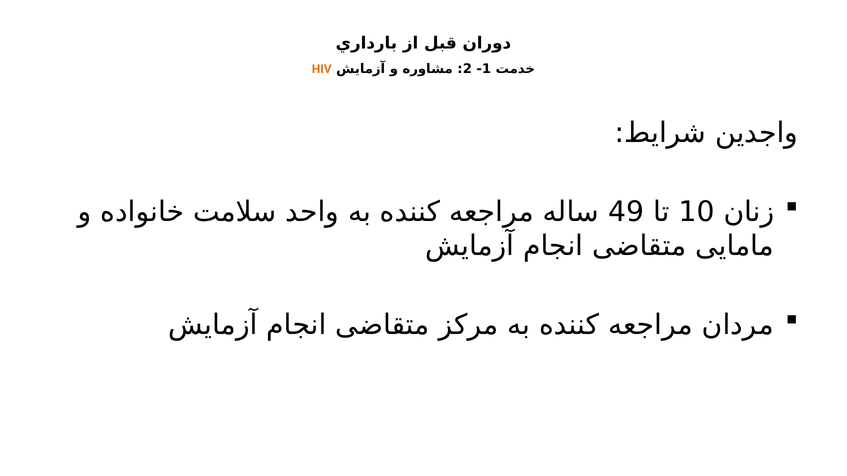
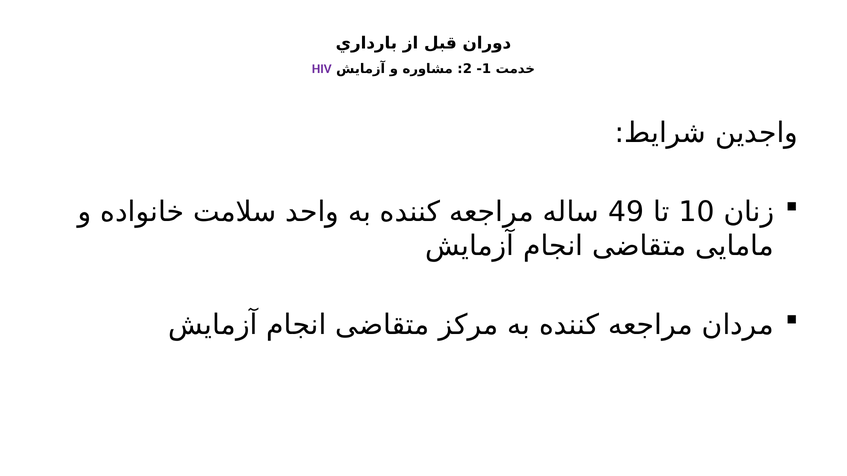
HIV colour: orange -> purple (322, 69)
